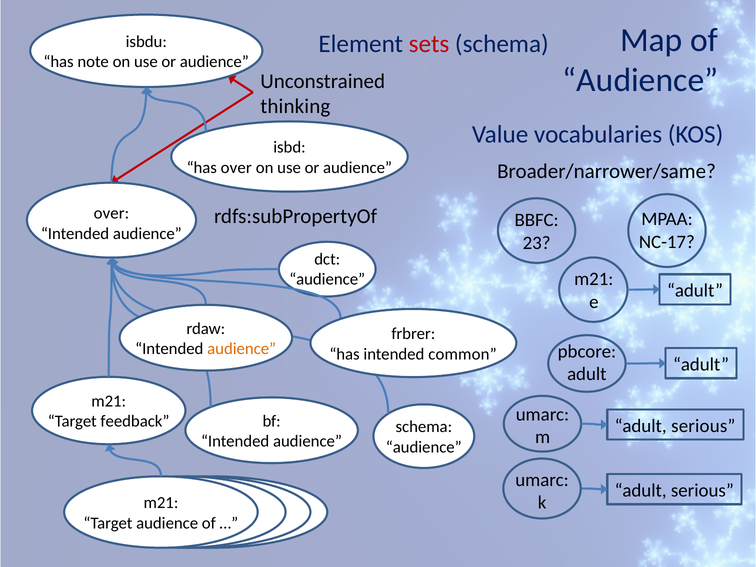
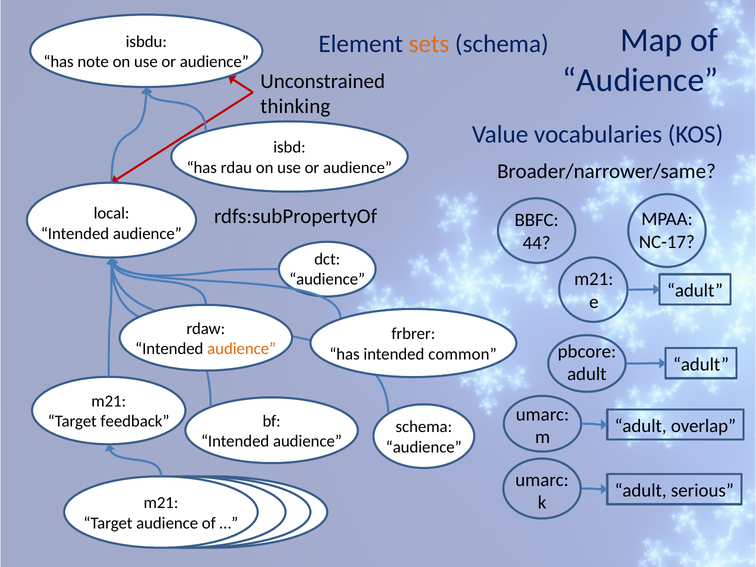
sets colour: red -> orange (429, 44)
has over: over -> rdau (236, 167)
over: over -> local (112, 213)
23: 23 -> 44 (537, 243)
serious: serious -> overlap (703, 426)
